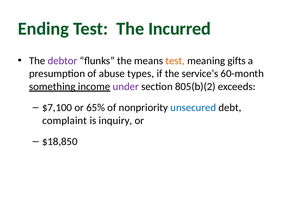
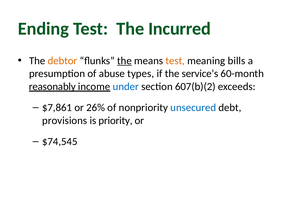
debtor colour: purple -> orange (62, 61)
the underline: none -> present (124, 61)
gifts: gifts -> bills (237, 61)
something: something -> reasonably (52, 87)
under colour: purple -> blue (126, 87)
805(b)(2: 805(b)(2 -> 607(b)(2 (195, 87)
$7,100: $7,100 -> $7,861 (57, 108)
65%: 65% -> 26% (96, 108)
complaint: complaint -> provisions (65, 121)
inquiry: inquiry -> priority (116, 121)
$18,850: $18,850 -> $74,545 (60, 142)
